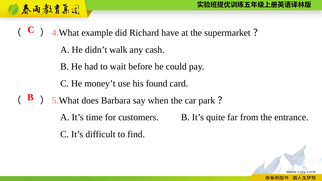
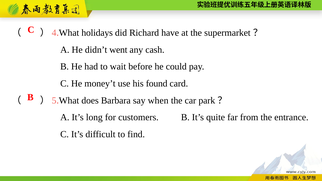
example: example -> holidays (97, 33)
walk: walk -> went (118, 50)
time: time -> long (94, 117)
